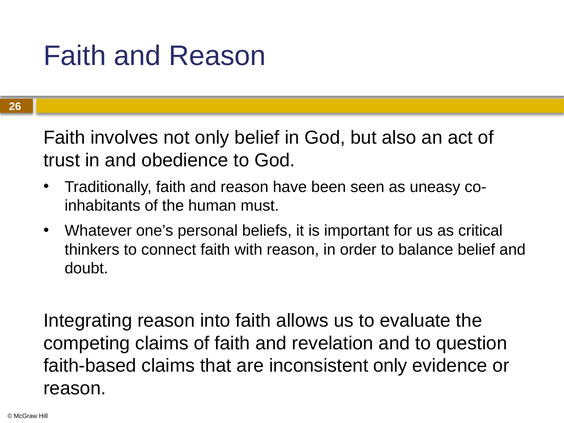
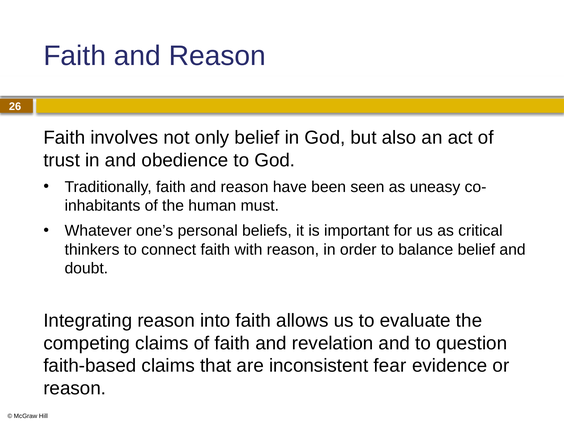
inconsistent only: only -> fear (390, 366)
